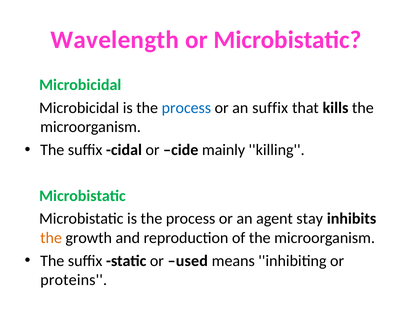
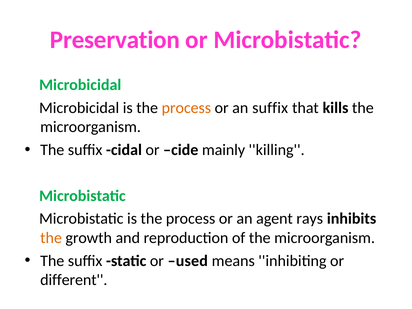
Wavelength: Wavelength -> Preservation (115, 40)
process colour: blue -> orange (186, 108)
stay: stay -> rays (310, 219)
proteins: proteins -> different (74, 280)
